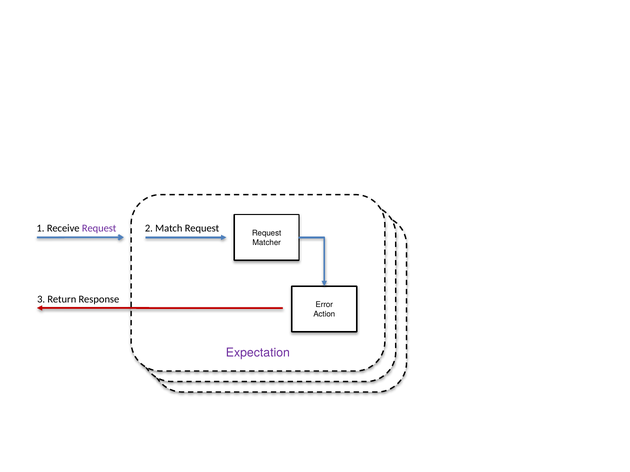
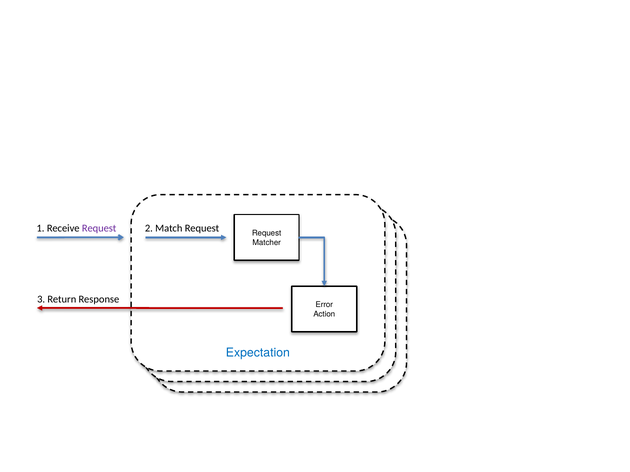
Expectation colour: purple -> blue (258, 353)
